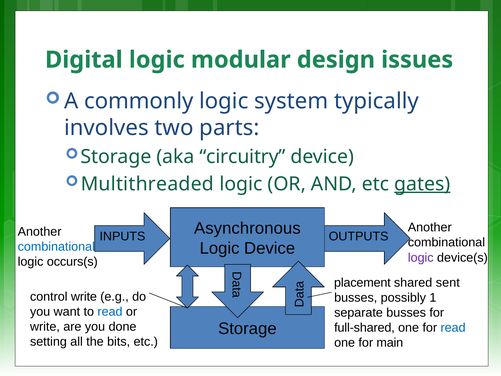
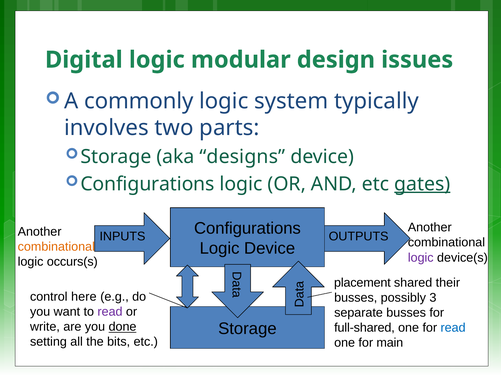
circuitry: circuitry -> designs (242, 157)
Multithreaded: Multithreaded -> Configurations (147, 184)
INPUTS Asynchronous: Asynchronous -> Configurations (247, 228)
combinational colour: blue -> orange (56, 246)
sent: sent -> their (448, 282)
control write: write -> here (84, 297)
1: 1 -> 3 (433, 297)
read colour: blue -> purple (110, 312)
done underline: none -> present (123, 327)
